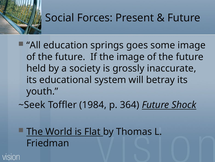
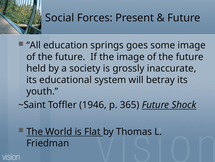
~Seek: ~Seek -> ~Saint (32, 104)
1984: 1984 -> 1946 (93, 104)
364: 364 -> 365 (130, 104)
